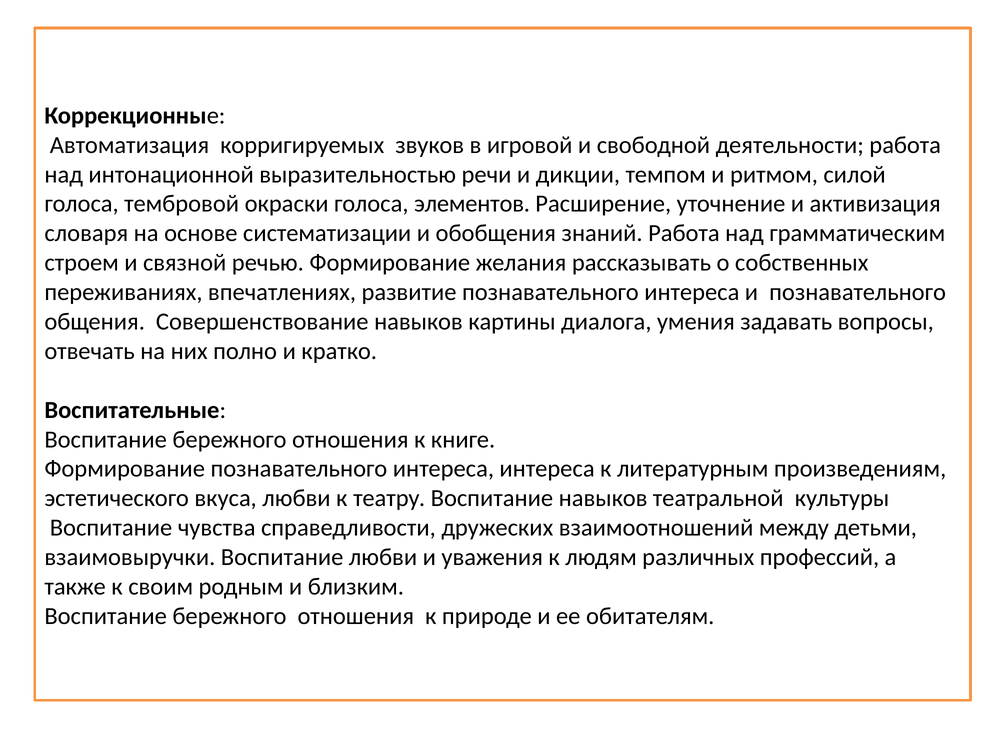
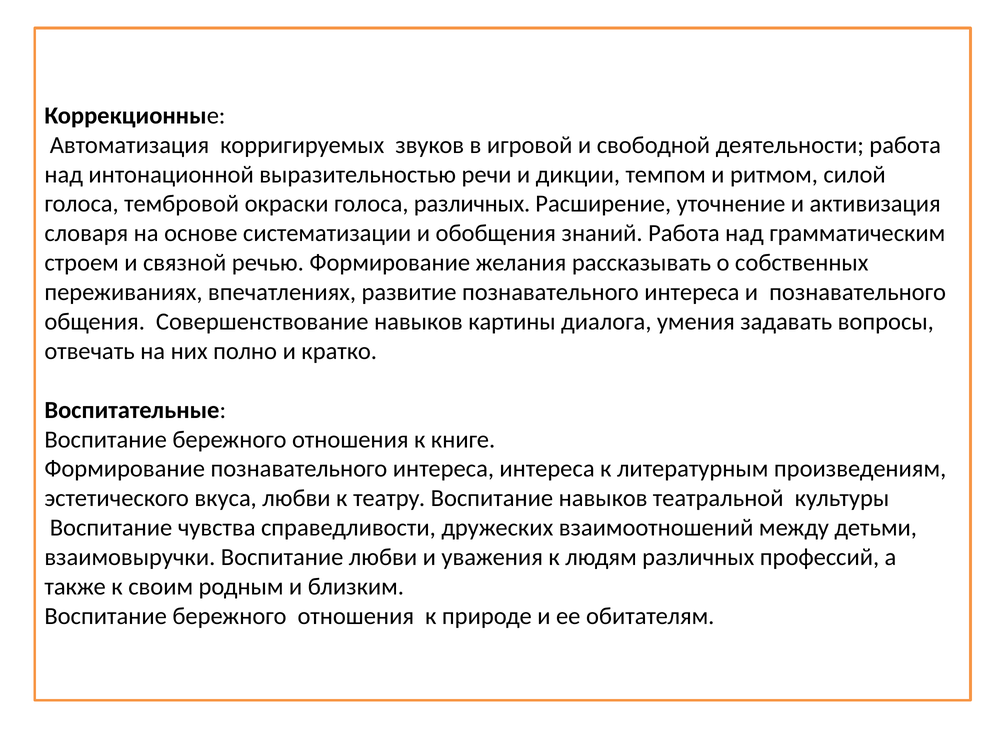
голоса элементов: элементов -> различных (472, 204)
